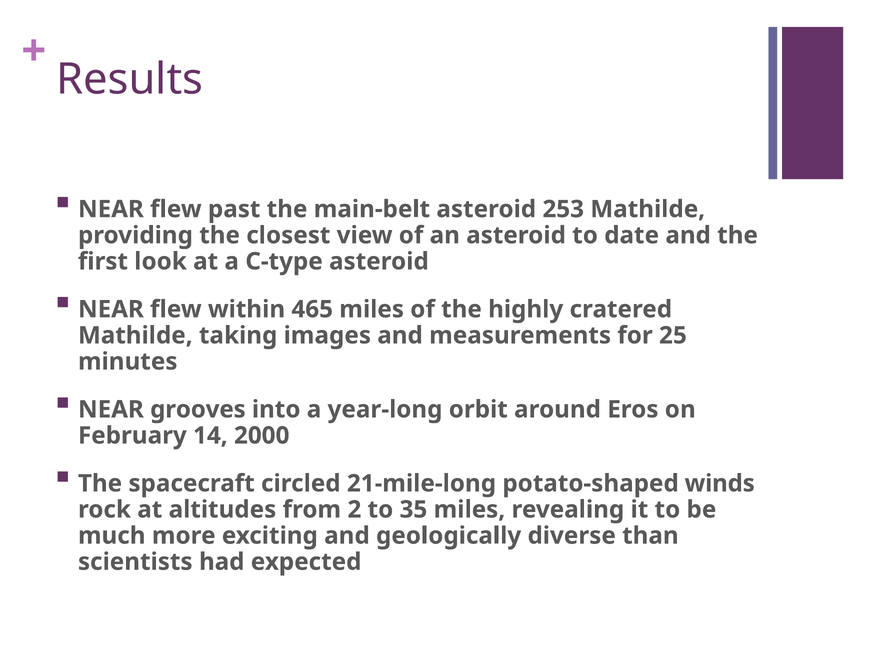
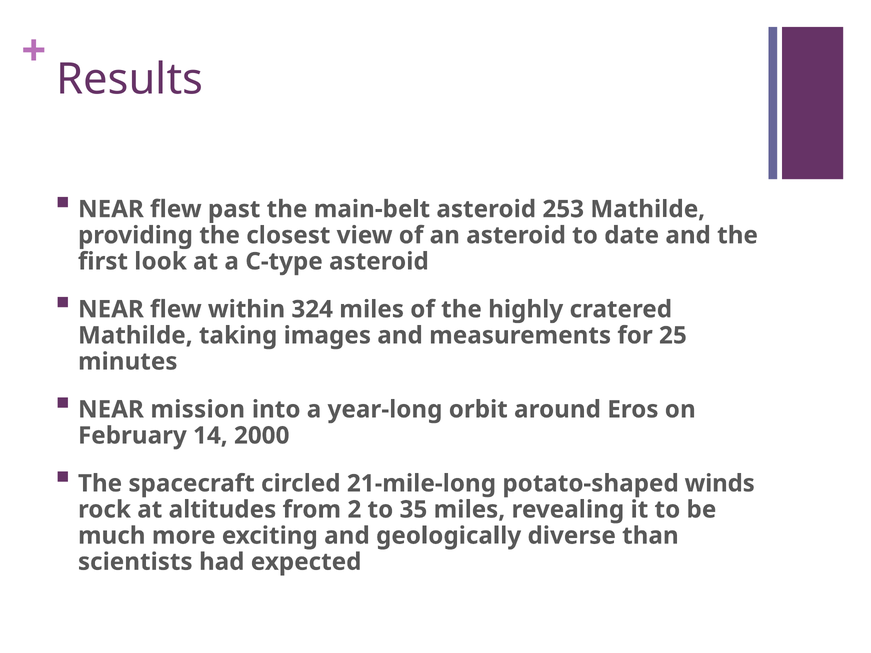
465: 465 -> 324 (312, 309)
grooves: grooves -> mission (198, 410)
